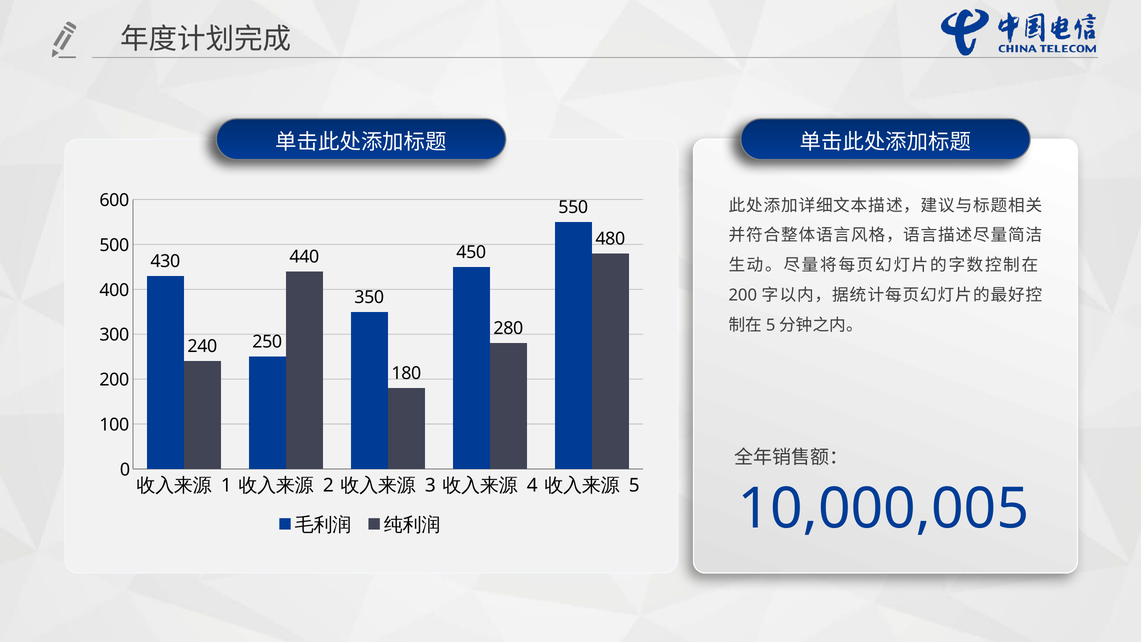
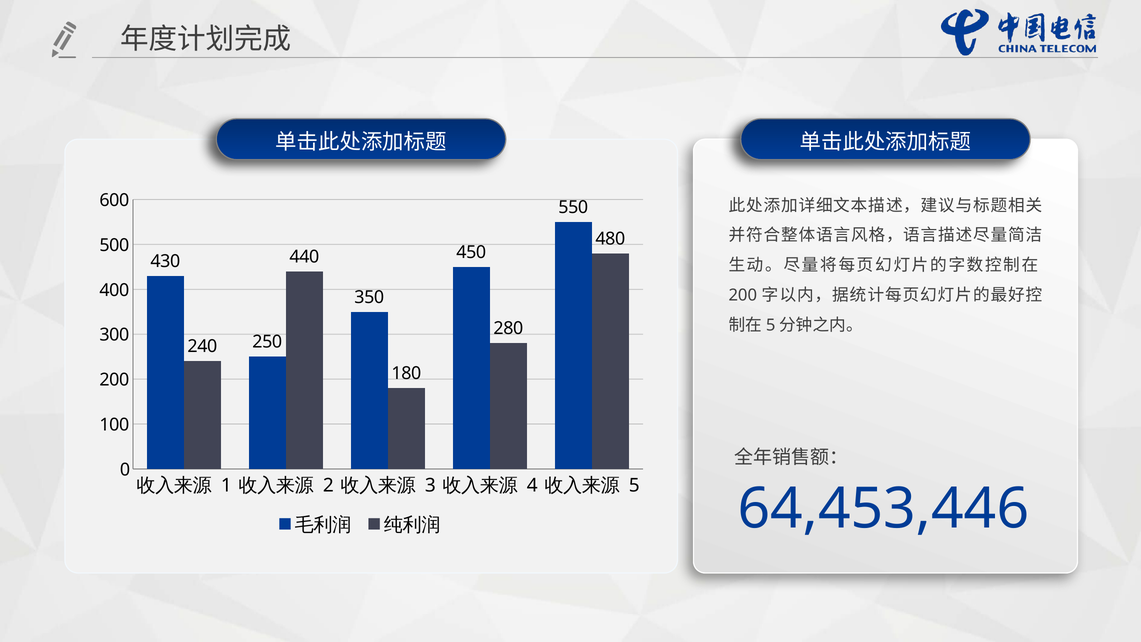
10,000,005: 10,000,005 -> 64,453,446 (883, 509)
